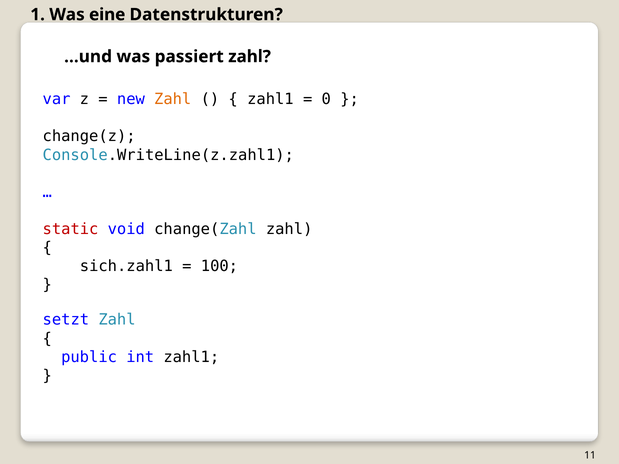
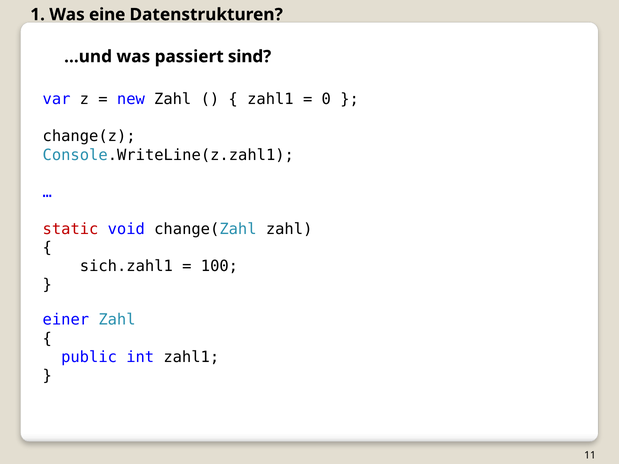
passiert zahl: zahl -> sind (250, 57)
Zahl colour: orange -> black (173, 99)
setzt: setzt -> einer (66, 320)
